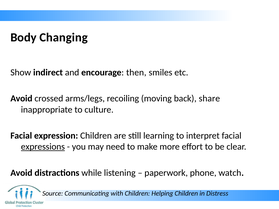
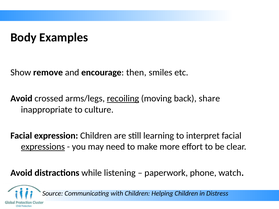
Changing: Changing -> Examples (64, 37)
indirect: indirect -> remove (48, 73)
recoiling underline: none -> present (123, 99)
